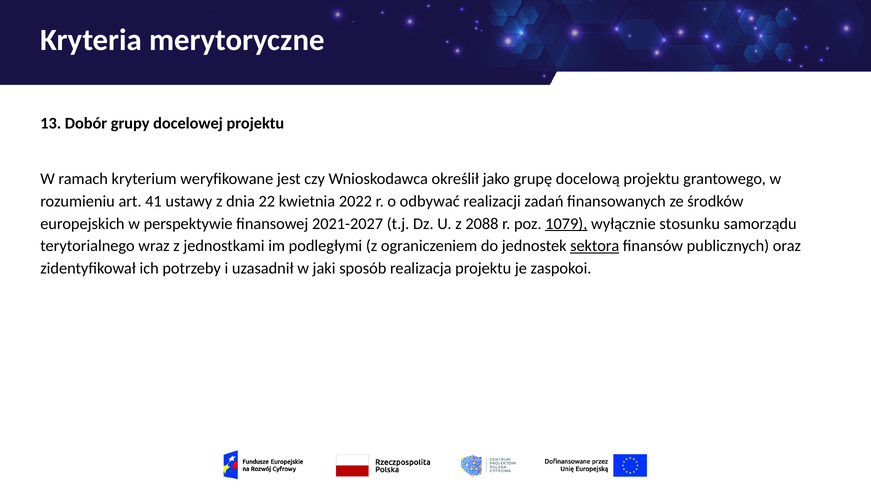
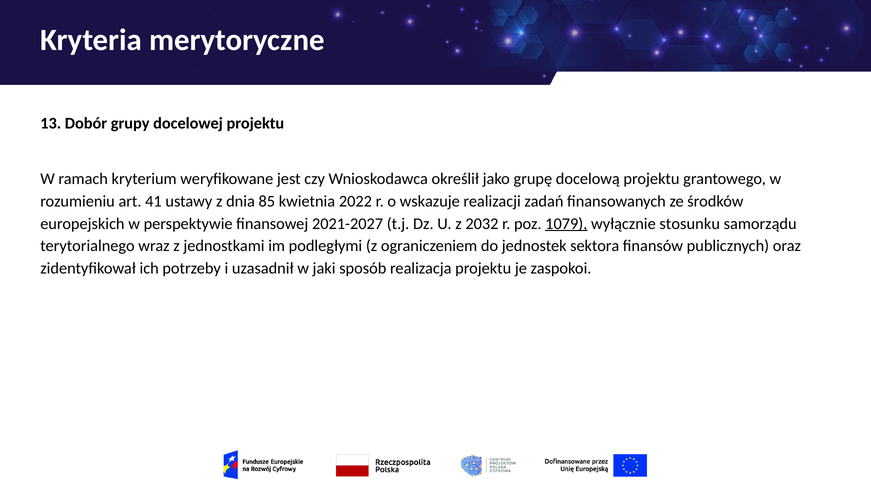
22: 22 -> 85 (267, 201)
odbywać: odbywać -> wskazuje (430, 201)
2088: 2088 -> 2032 (482, 224)
sektora underline: present -> none (595, 246)
